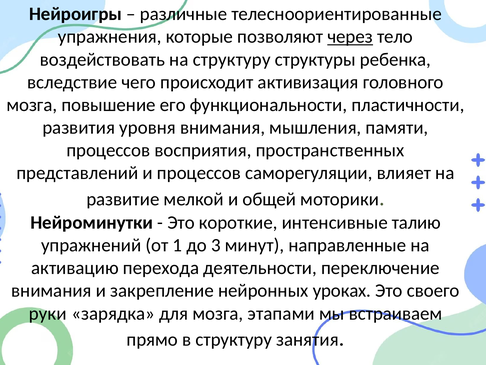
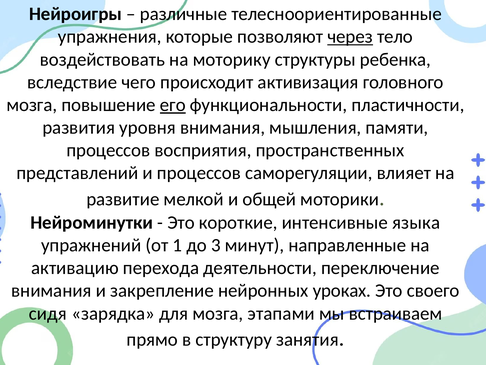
на структуру: структуру -> моторику (232, 59)
его underline: none -> present (173, 105)
талию: талию -> языка (416, 222)
руки: руки -> сидя (48, 313)
